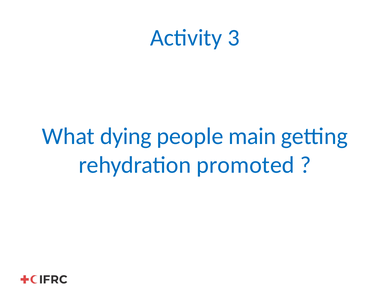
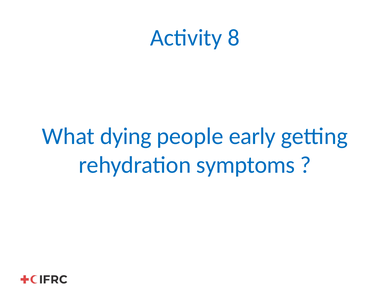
3: 3 -> 8 (234, 38)
main: main -> early (252, 136)
promoted: promoted -> symptoms (246, 165)
